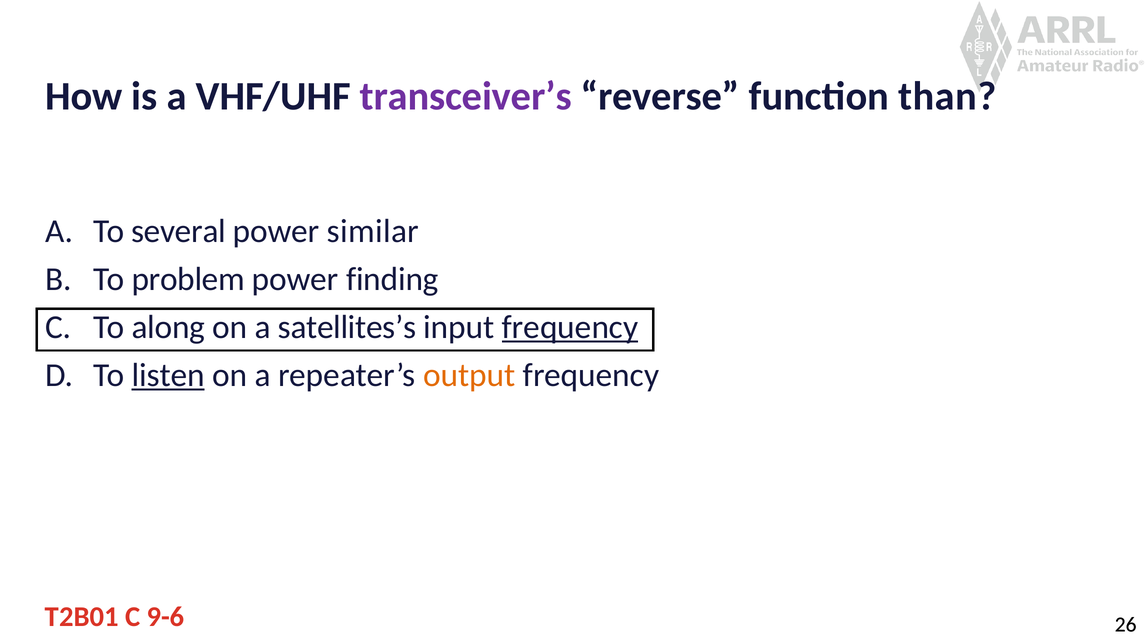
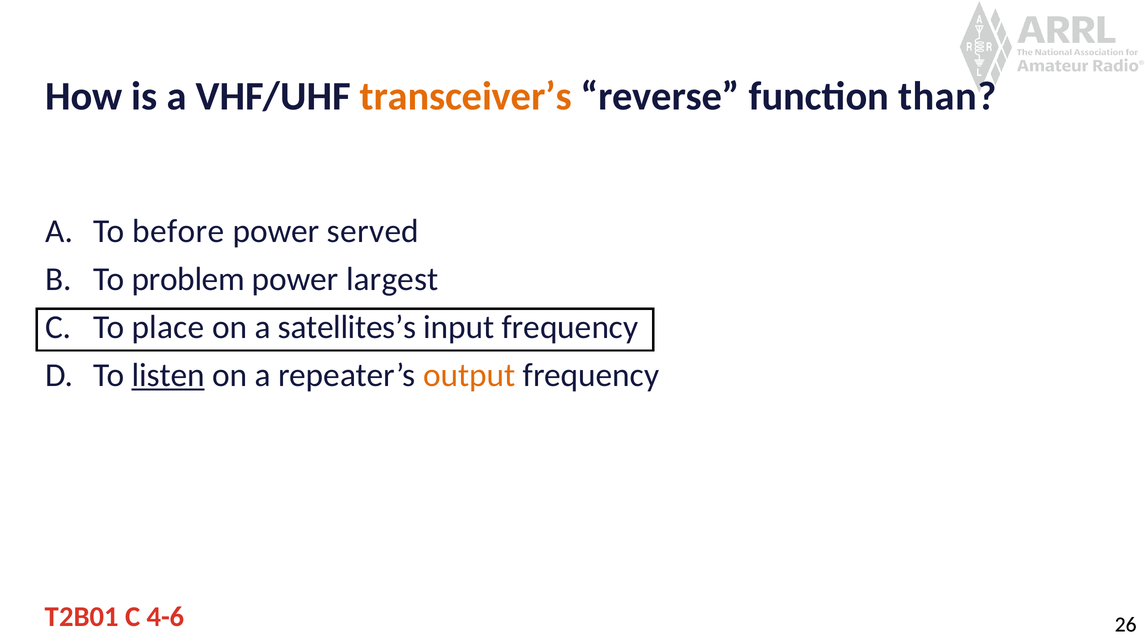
transceiver’s colour: purple -> orange (466, 96)
several: several -> before (178, 231)
similar: similar -> served (373, 231)
finding: finding -> largest (392, 279)
along: along -> place (168, 327)
frequency underline: present -> none (570, 327)
9-6: 9-6 -> 4-6 (166, 617)
